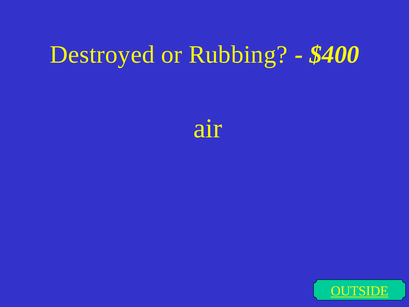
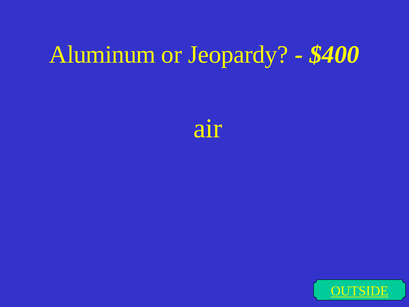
Destroyed: Destroyed -> Aluminum (102, 55)
Rubbing: Rubbing -> Jeopardy (238, 55)
